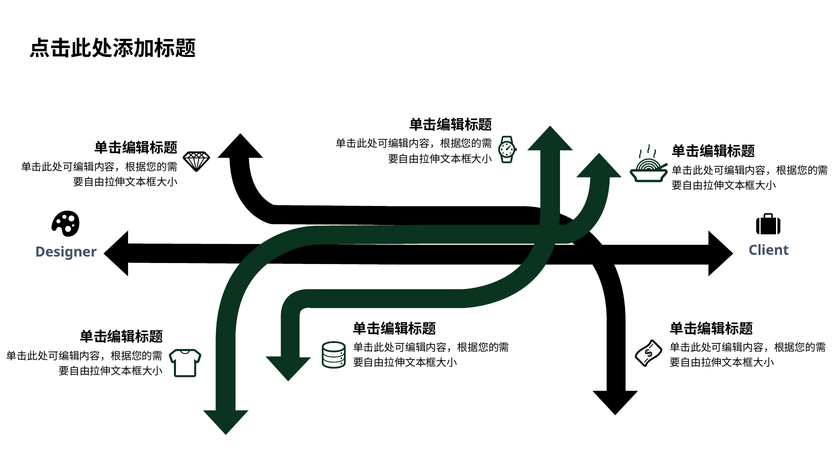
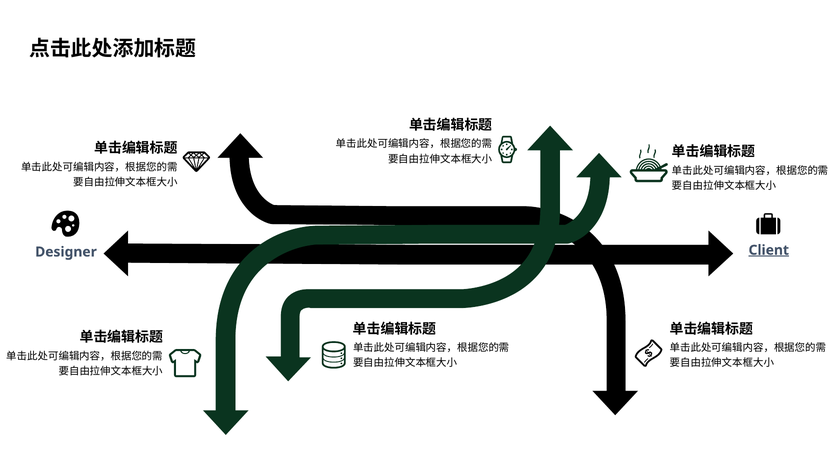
Client underline: none -> present (769, 250)
